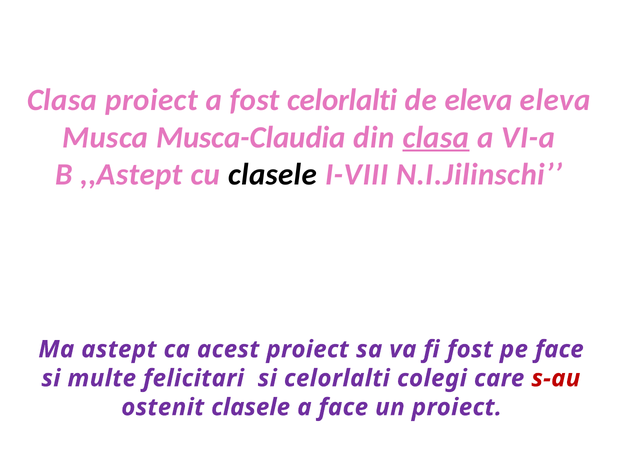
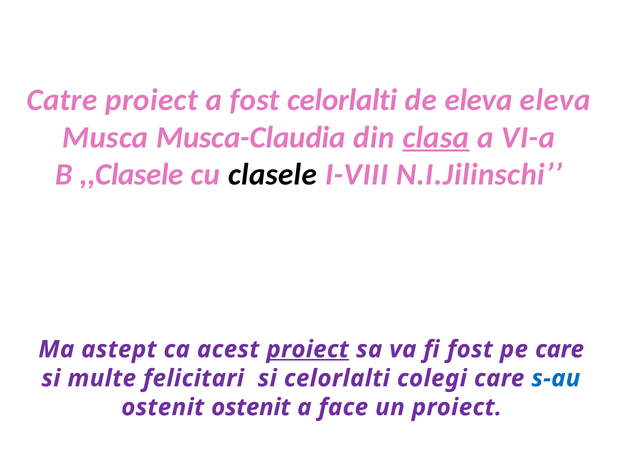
Clasa: Clasa -> Catre (62, 100)
,,Astept: ,,Astept -> ,,Clasele (132, 175)
proiect underline: none -> present (308, 349)
pe face: face -> care (560, 349)
s-au colour: red -> blue (556, 378)
ostenit clasele: clasele -> ostenit (251, 407)
